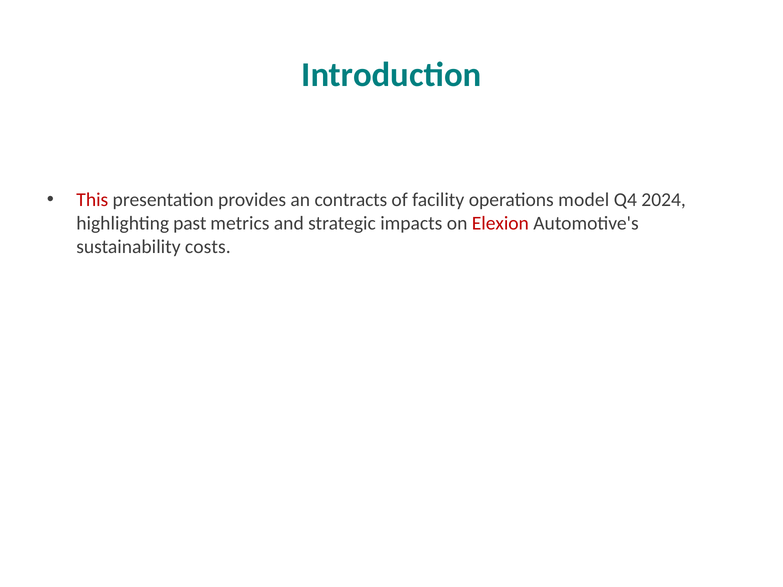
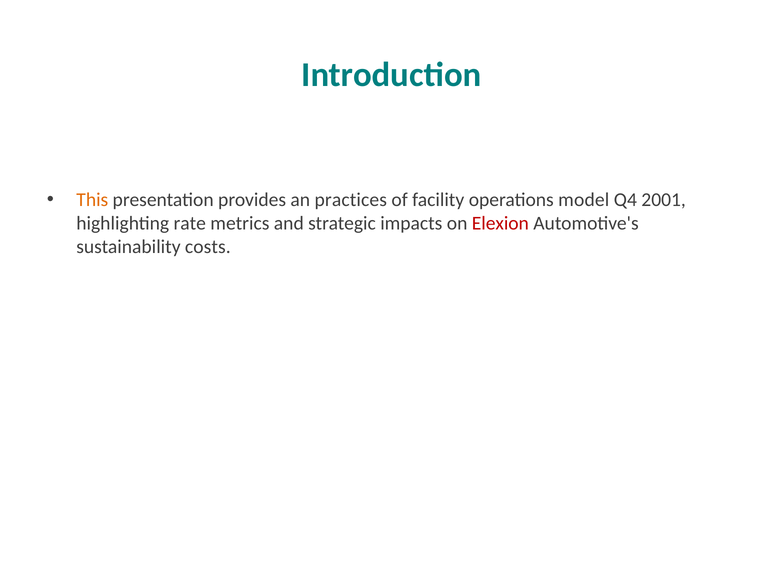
This colour: red -> orange (92, 200)
contracts: contracts -> practices (351, 200)
2024: 2024 -> 2001 (664, 200)
past: past -> rate (190, 223)
